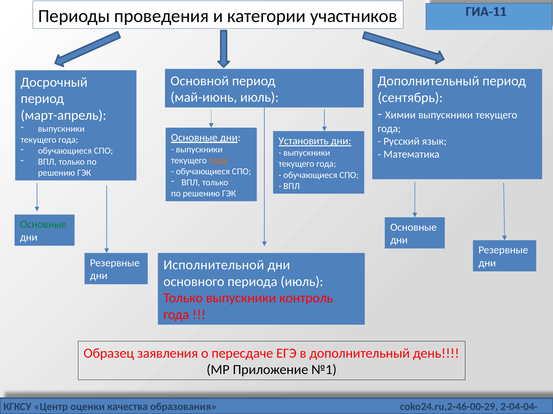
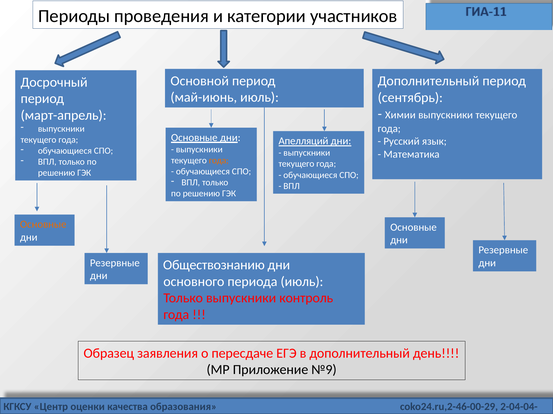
Установить: Установить -> Апелляций (303, 141)
Основные colour: green -> orange (43, 225)
Исполнительной: Исполнительной -> Обществознанию (214, 265)
№1: №1 -> №9 (324, 370)
